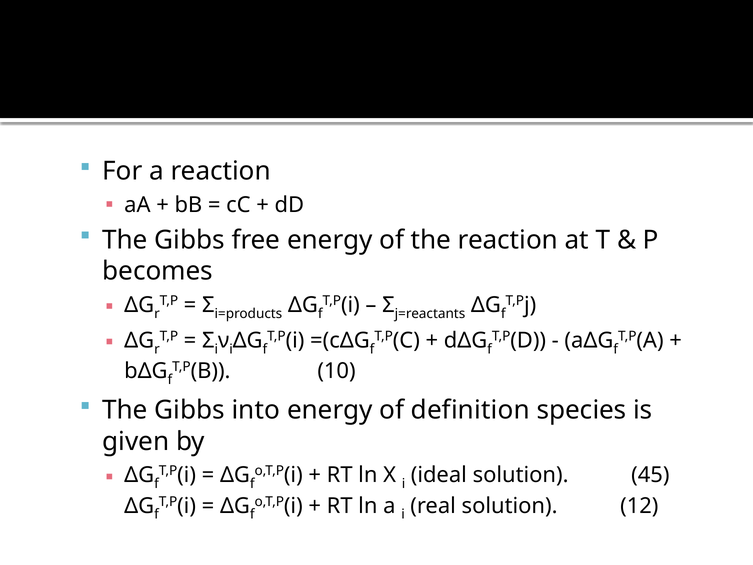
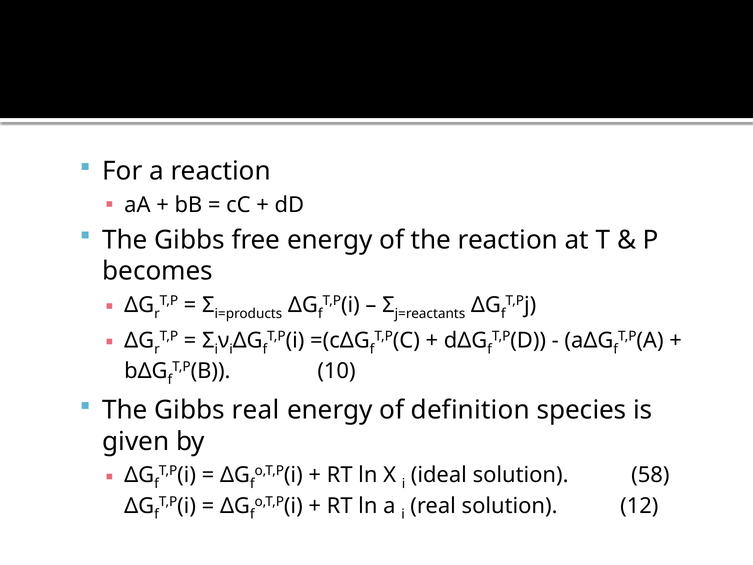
Gibbs into: into -> real (256, 410)
45: 45 -> 58 (650, 475)
